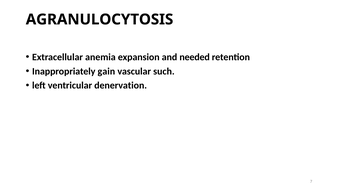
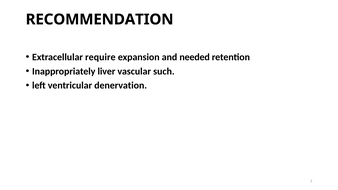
AGRANULOCYTOSIS: AGRANULOCYTOSIS -> RECOMMENDATION (100, 19)
anemia: anemia -> require (100, 57)
gain: gain -> liver (106, 71)
